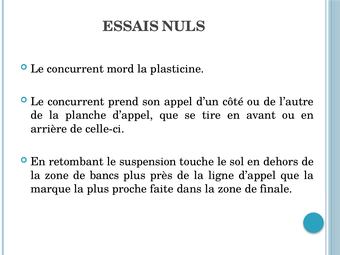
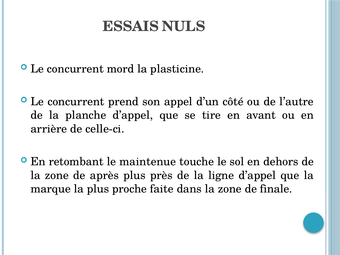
suspension: suspension -> maintenue (148, 162)
bancs: bancs -> après (104, 175)
